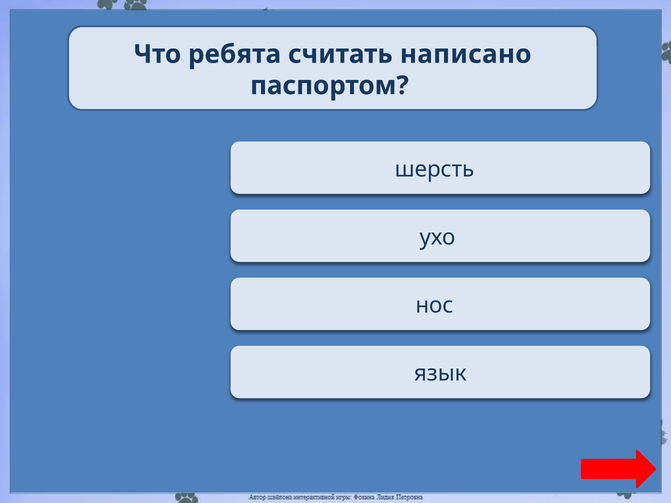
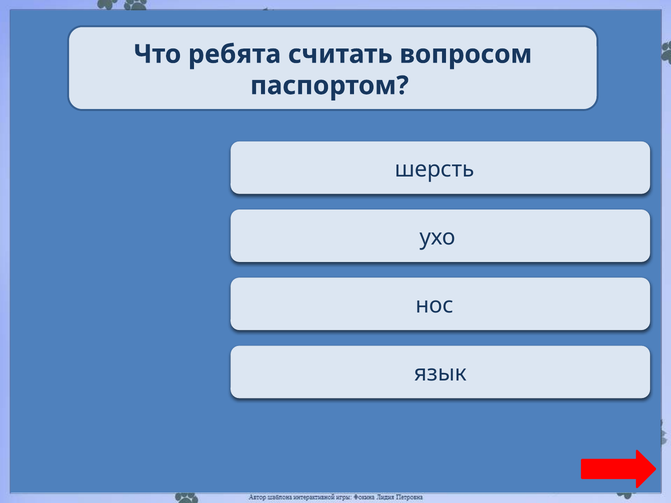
написано: написано -> вопросом (466, 54)
